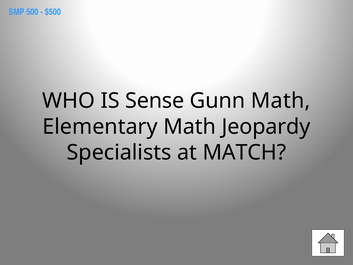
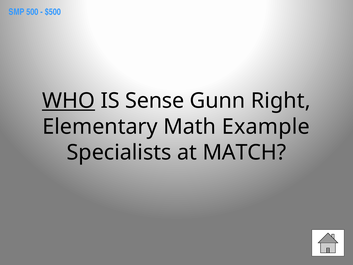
WHO underline: none -> present (68, 101)
Gunn Math: Math -> Right (281, 101)
Jeopardy: Jeopardy -> Example (266, 127)
